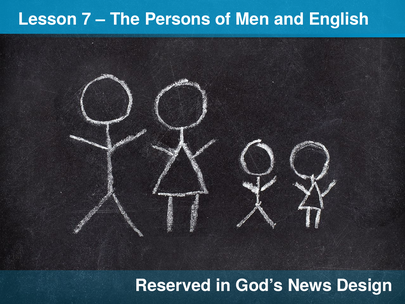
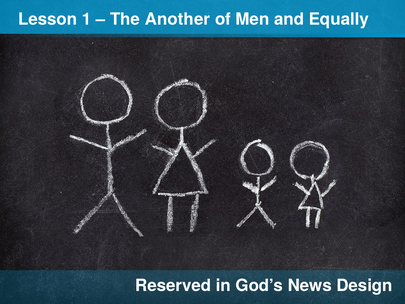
7: 7 -> 1 (87, 19)
Persons: Persons -> Another (177, 19)
English: English -> Equally (339, 19)
